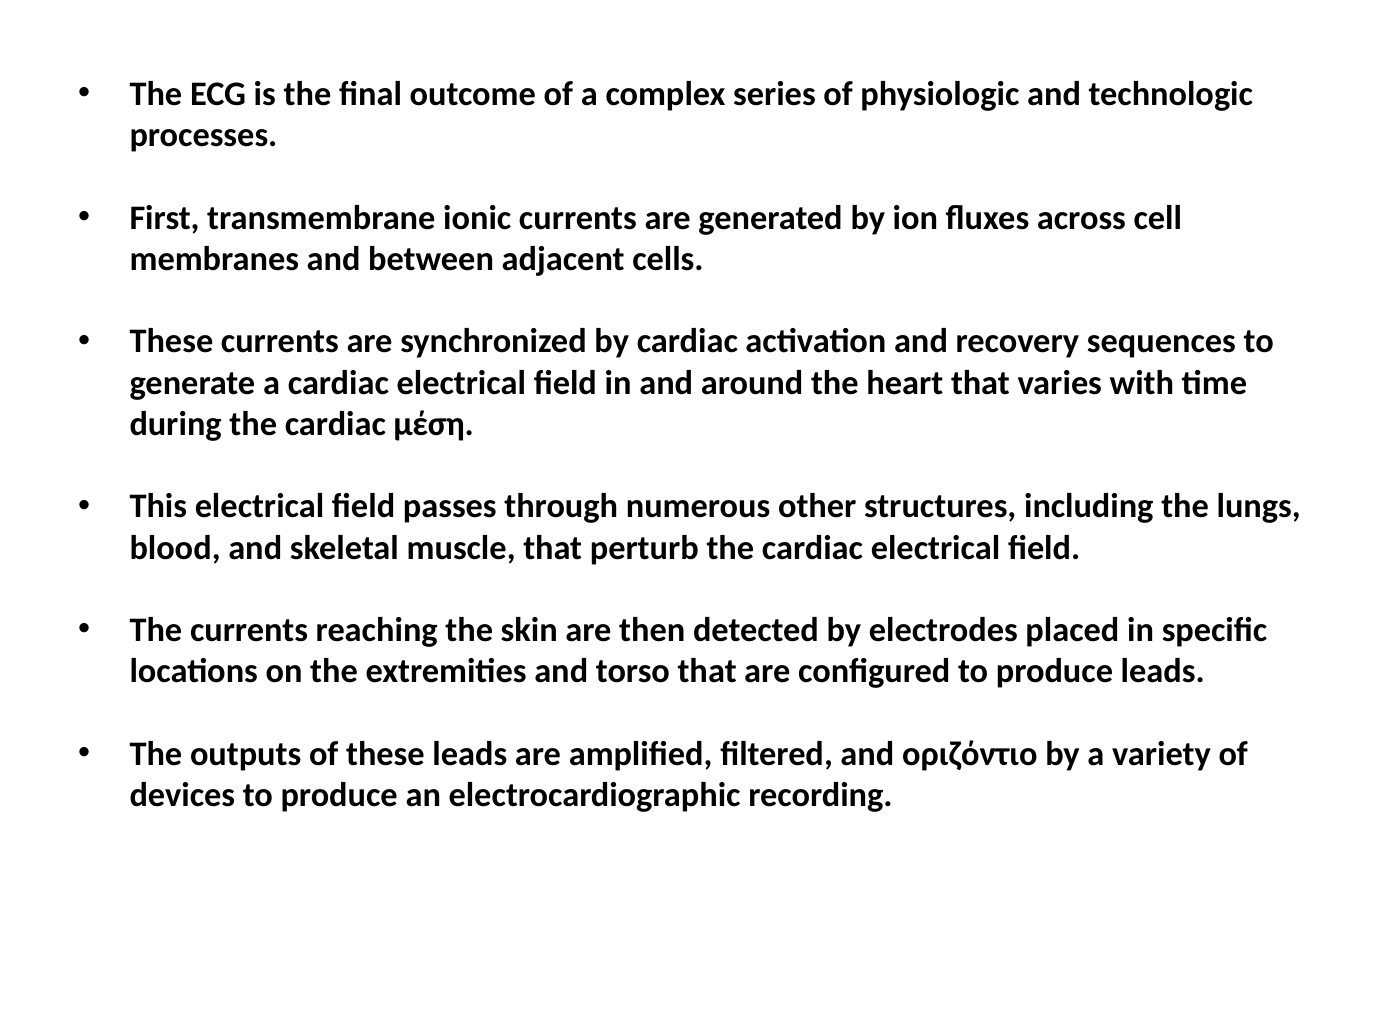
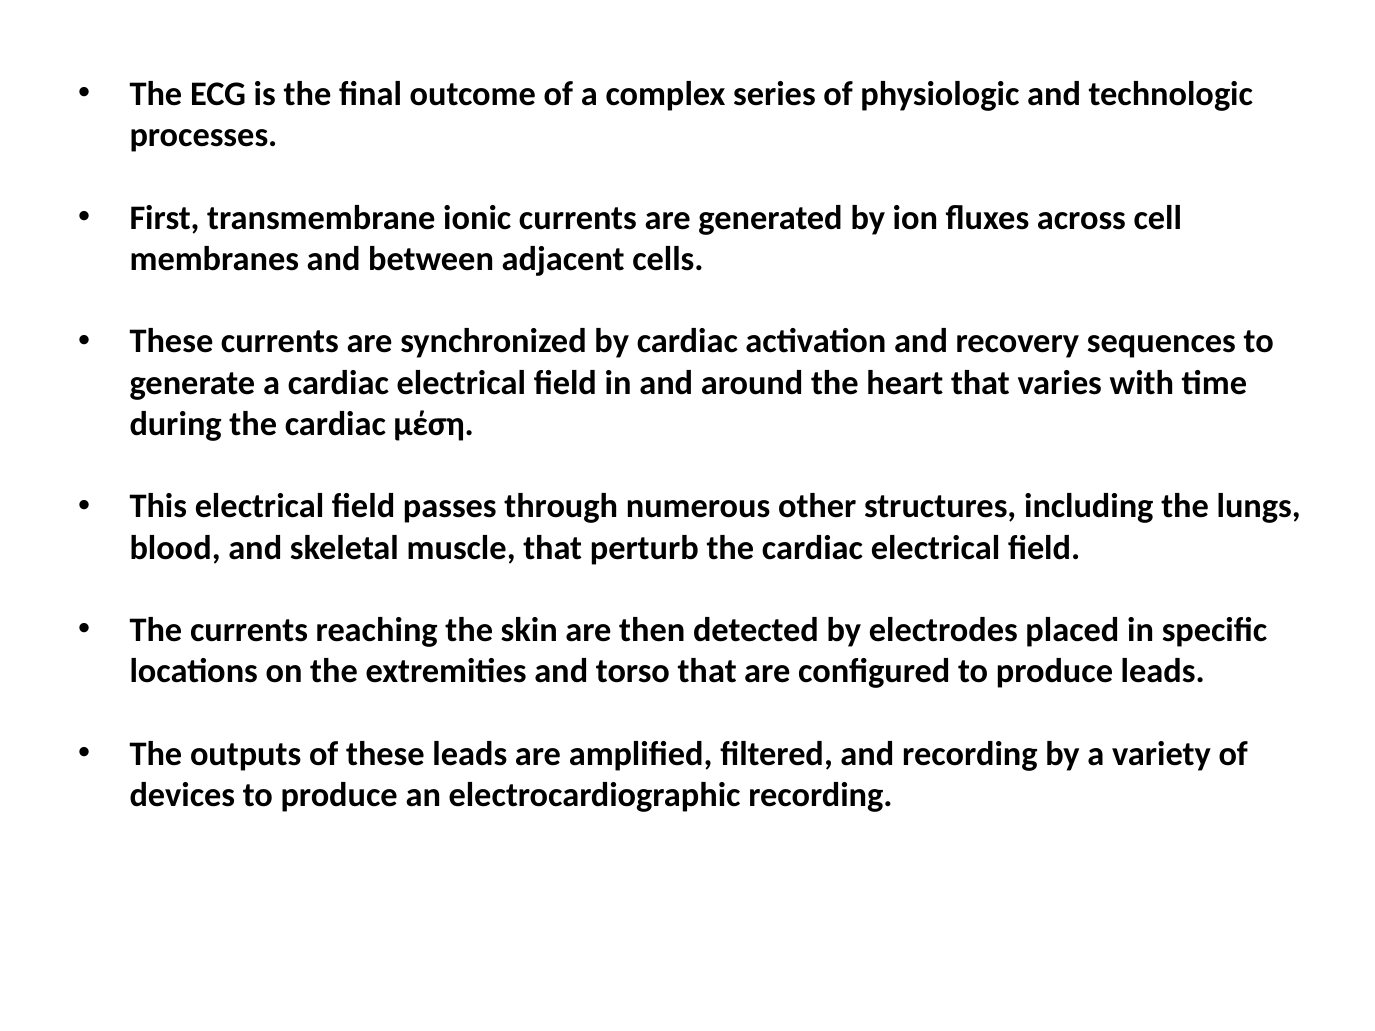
and οριζόντιο: οριζόντιο -> recording (970, 754)
